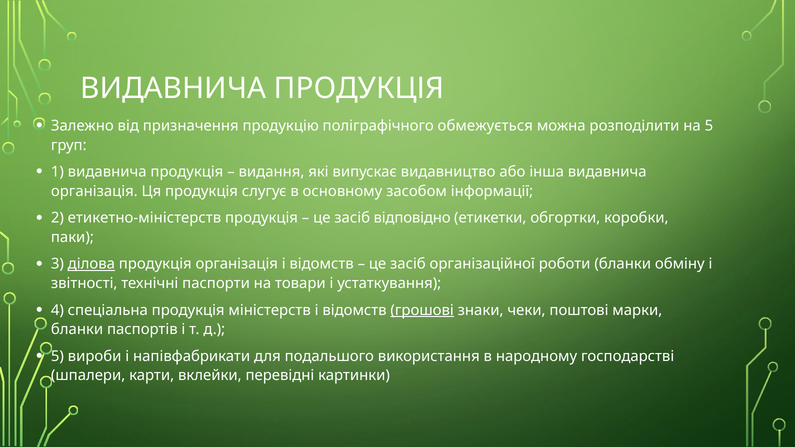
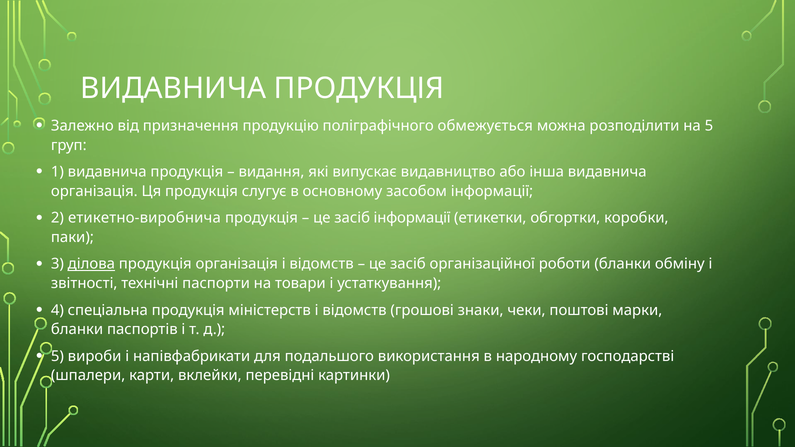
етикетно-міністерств: етикетно-міністерств -> етикетно-виробнича (144, 218)
засіб відповідно: відповідно -> інформації (412, 218)
грошові underline: present -> none (422, 310)
